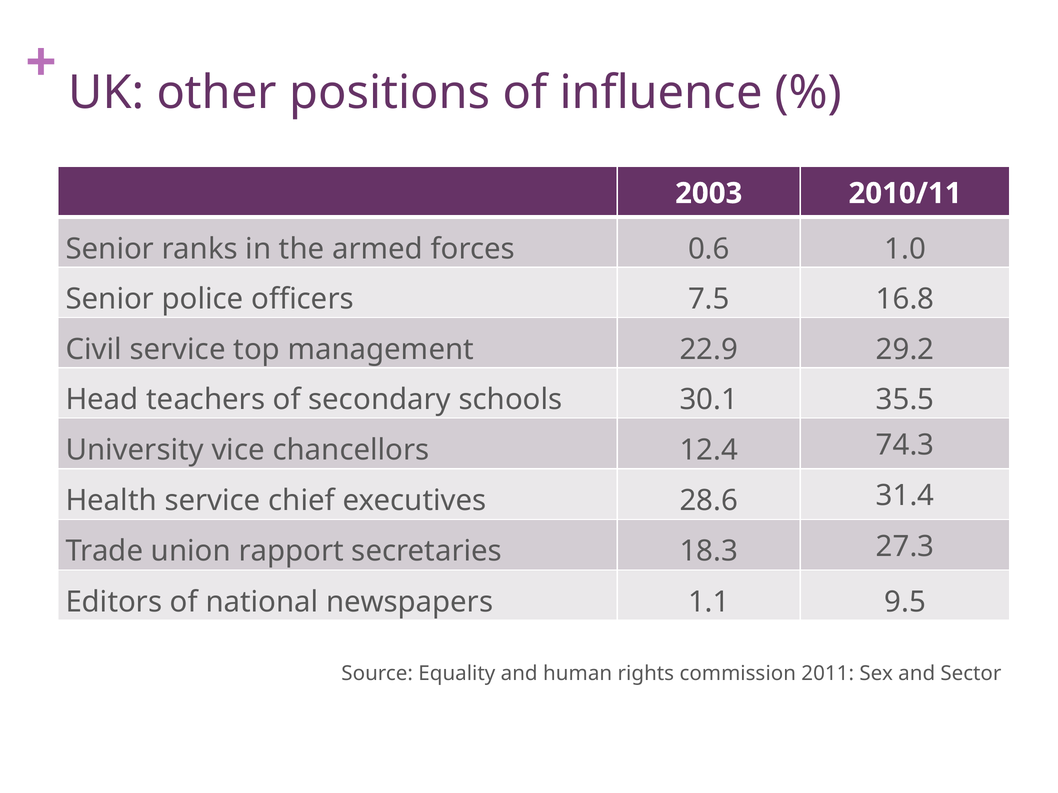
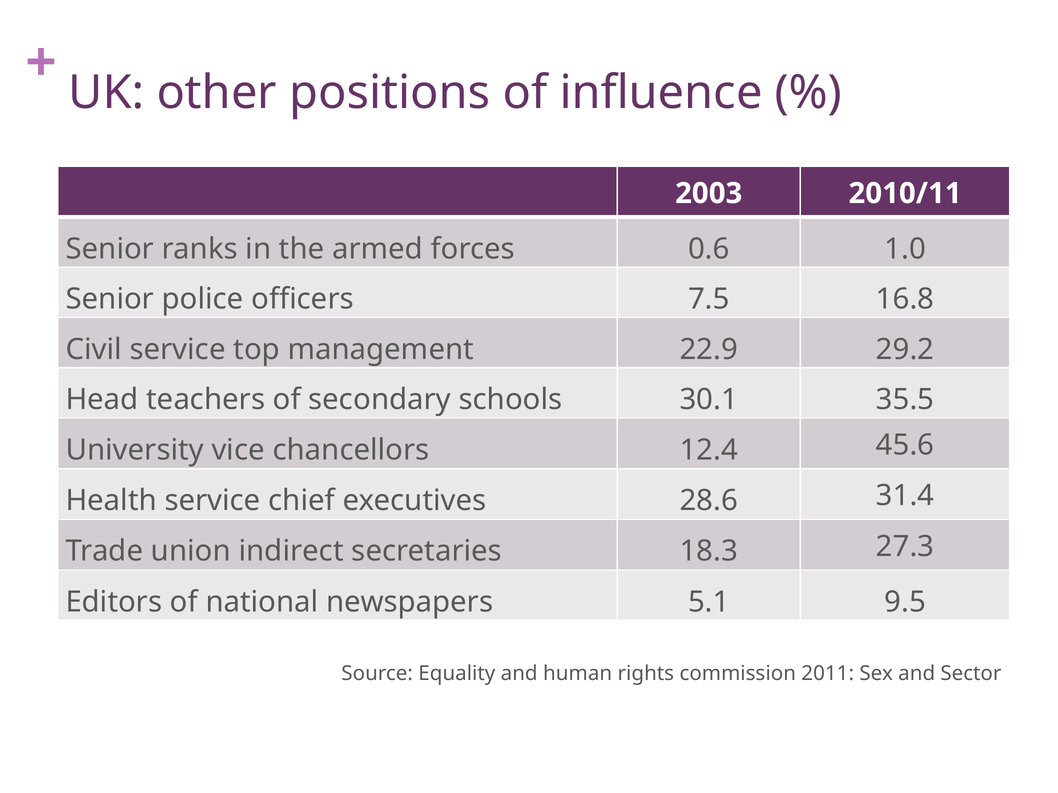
74.3: 74.3 -> 45.6 (905, 445)
rapport: rapport -> indirect (291, 552)
1.1: 1.1 -> 5.1 (709, 602)
